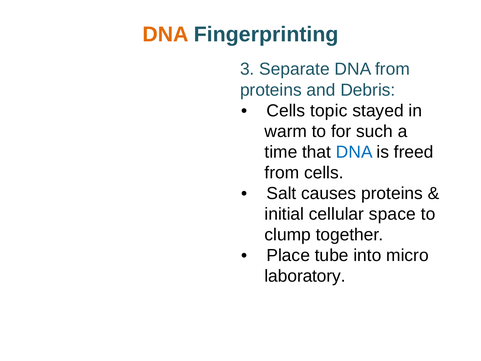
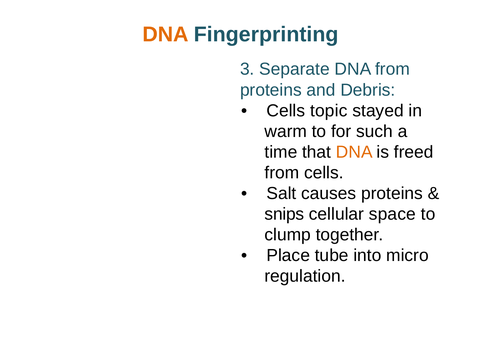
DNA colour: blue -> orange (354, 152)
initial: initial -> snips (284, 214)
laboratory: laboratory -> regulation (305, 276)
